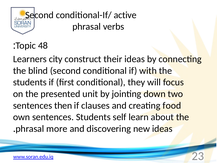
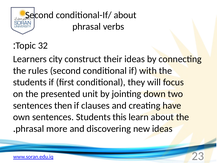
conditional-If/ active: active -> about (125, 15)
48: 48 -> 32 (43, 46)
blind: blind -> rules (38, 71)
food: food -> have (172, 105)
self: self -> this (120, 117)
